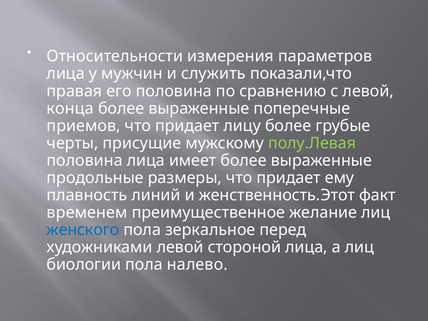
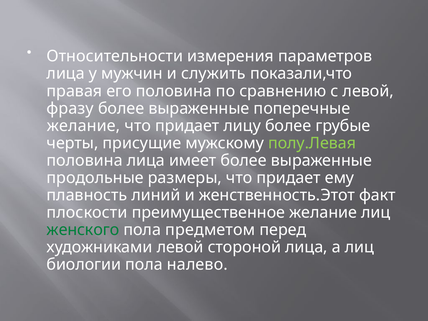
конца: конца -> фразу (70, 108)
приемов: приемов -> желание (83, 126)
временем: временем -> плоскости (87, 213)
женского colour: blue -> green (83, 230)
зеркальное: зеркальное -> предметом (210, 230)
